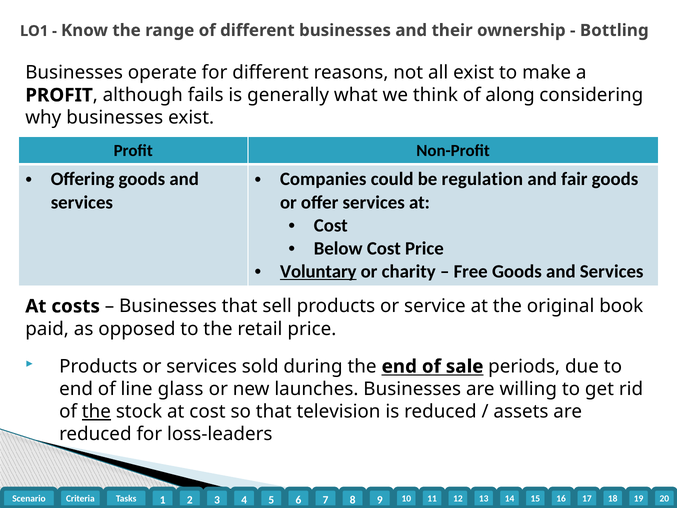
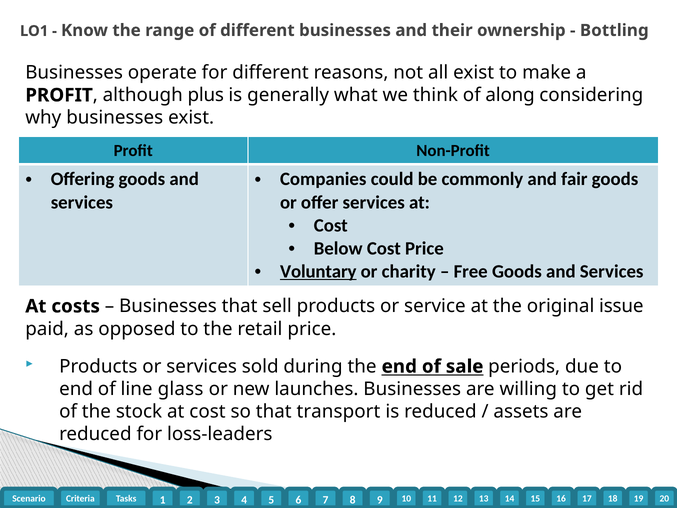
fails: fails -> plus (206, 95)
regulation: regulation -> commonly (482, 179)
book: book -> issue (621, 306)
the underline: present -> none (96, 411)
television: television -> transport (338, 411)
